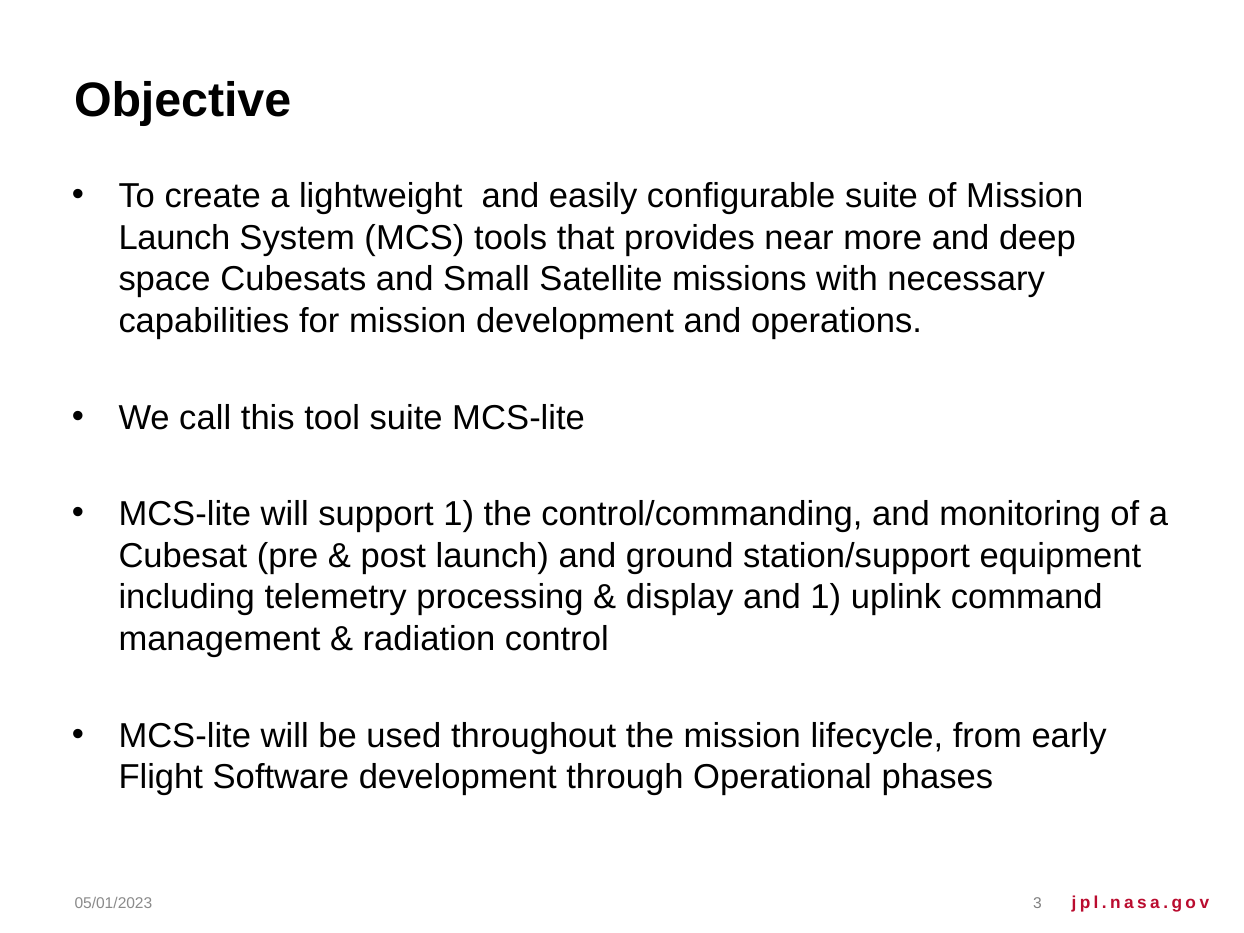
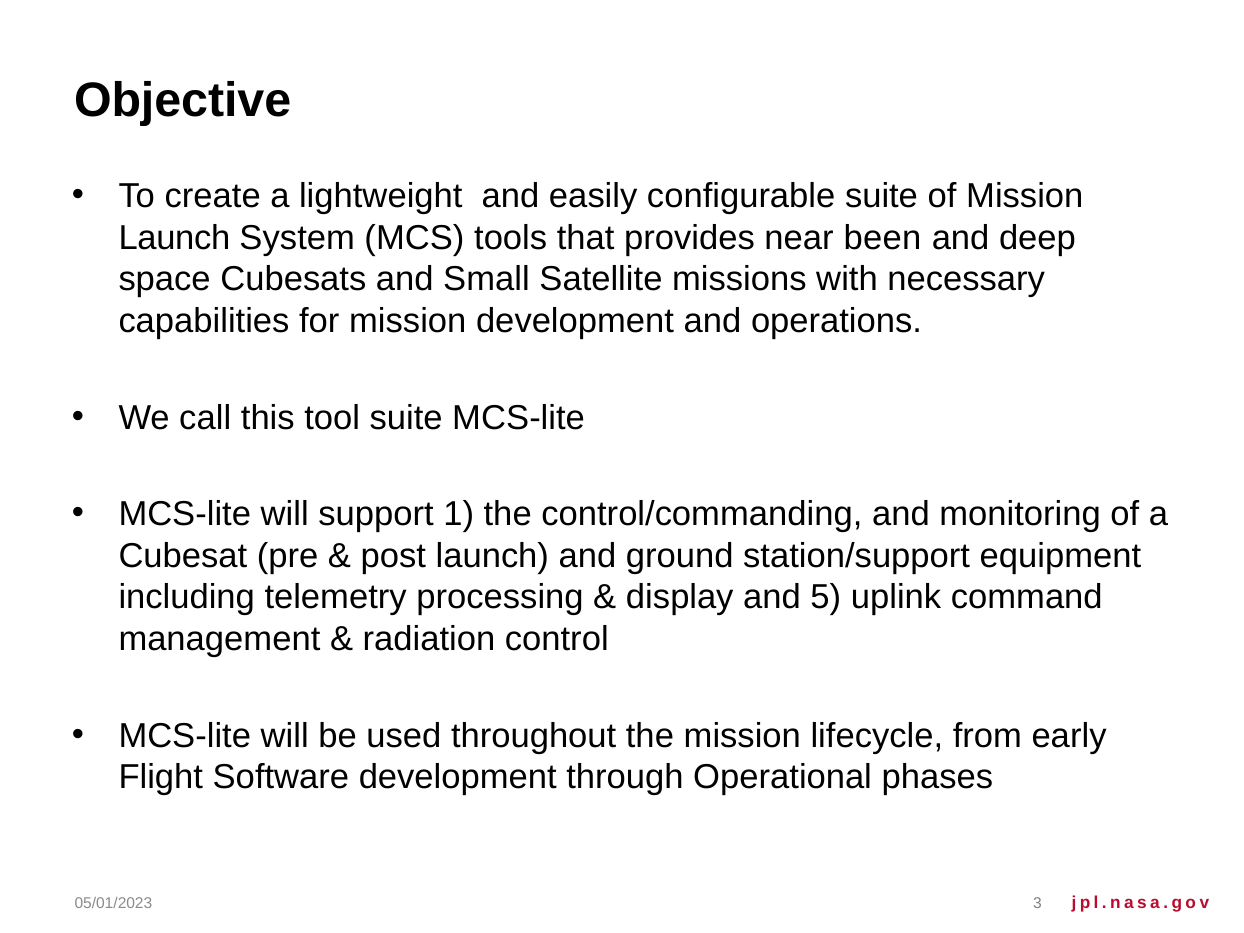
more: more -> been (882, 238)
and 1: 1 -> 5 (826, 598)
